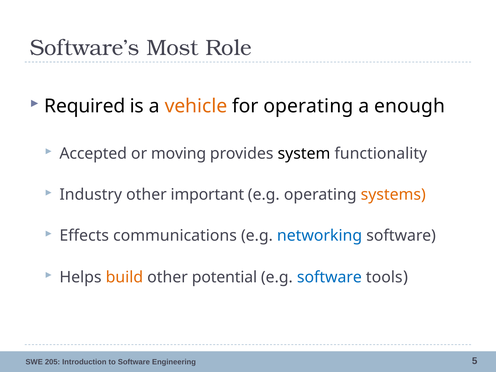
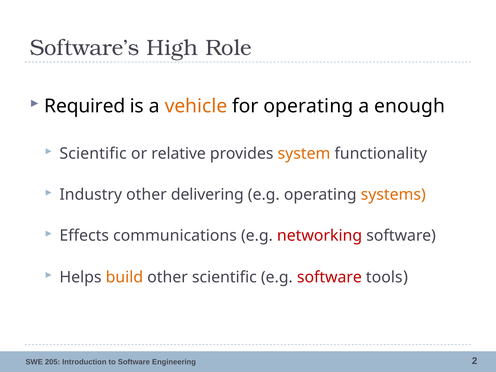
Most: Most -> High (172, 48)
Accepted: Accepted -> Scientific (93, 154)
moving: moving -> relative (179, 154)
system colour: black -> orange (304, 154)
important: important -> delivering (207, 195)
networking colour: blue -> red (320, 236)
other potential: potential -> scientific (224, 277)
software colour: blue -> red (329, 277)
5: 5 -> 2 (475, 361)
